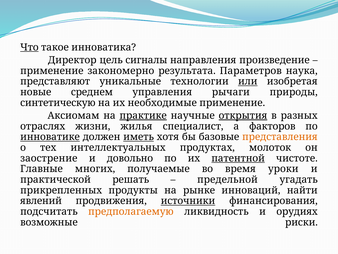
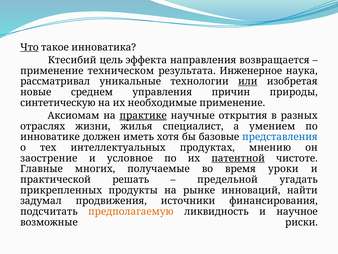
Директор: Директор -> Ктесибий (72, 60)
сигналы: сигналы -> эффекта (146, 60)
произведение: произведение -> возвращается (274, 60)
закономерно: закономерно -> техническом (121, 71)
Параметров: Параметров -> Инженерное (251, 71)
представляют: представляют -> рассматривал (55, 81)
рычаги: рычаги -> причин (231, 92)
открытия underline: present -> none (243, 115)
факторов: факторов -> умением (272, 126)
инноватике underline: present -> none (50, 137)
иметь underline: present -> none (139, 137)
представления colour: orange -> blue (280, 137)
молоток: молоток -> мнению (270, 147)
довольно: довольно -> условное (130, 158)
явлений: явлений -> задумал (41, 201)
источники underline: present -> none (188, 201)
орудиях: орудиях -> научное (297, 211)
